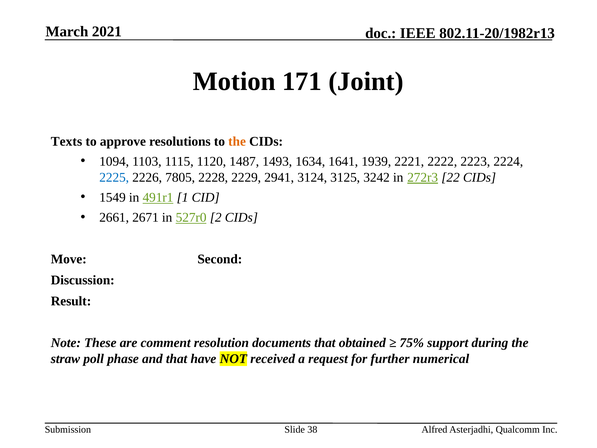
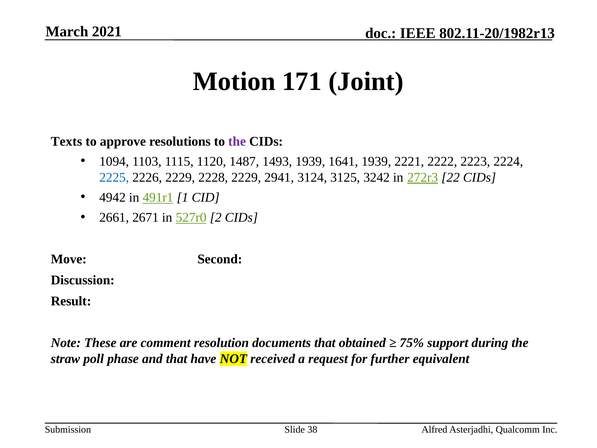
the colour: orange -> purple (237, 141)
1493 1634: 1634 -> 1939 (310, 161)
2226 7805: 7805 -> 2229 (180, 177)
1549: 1549 -> 4942 (113, 197)
numerical: numerical -> equivalent (441, 359)
